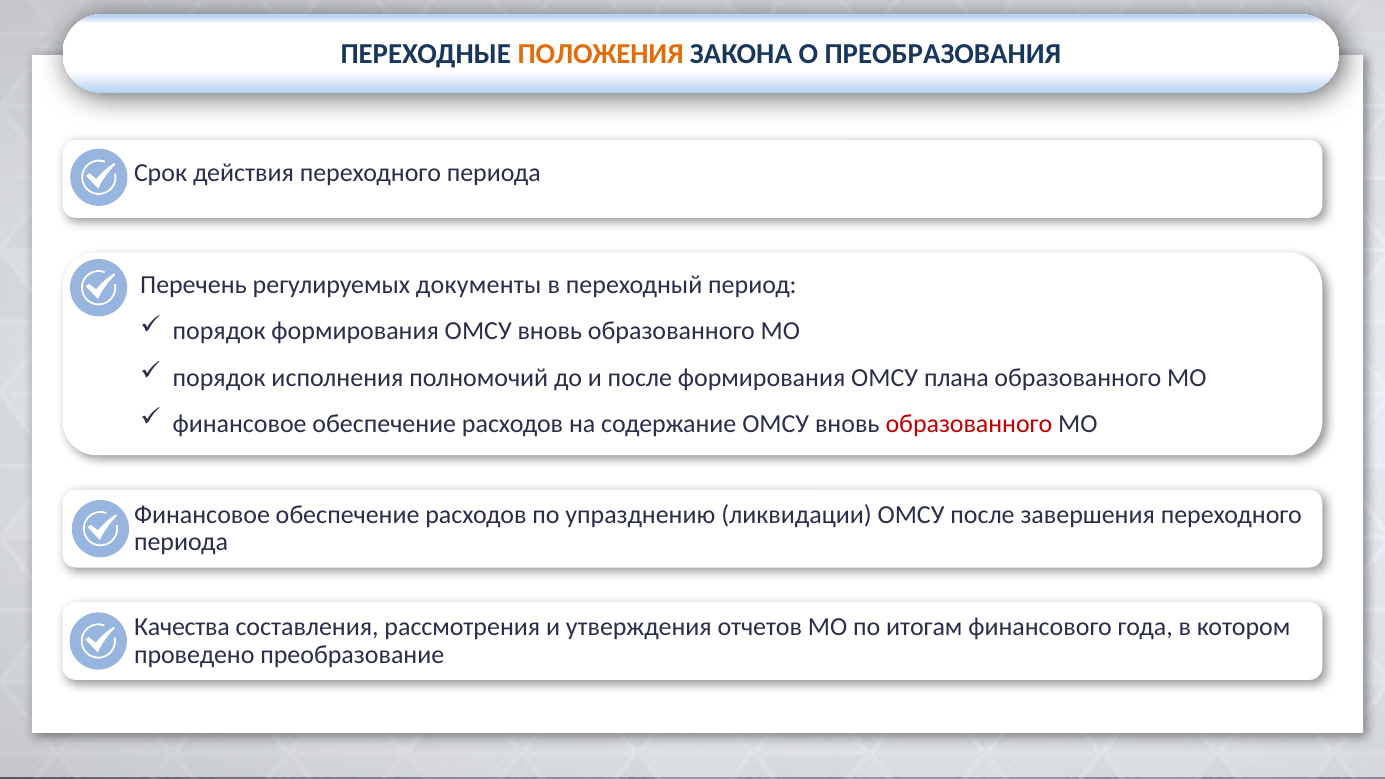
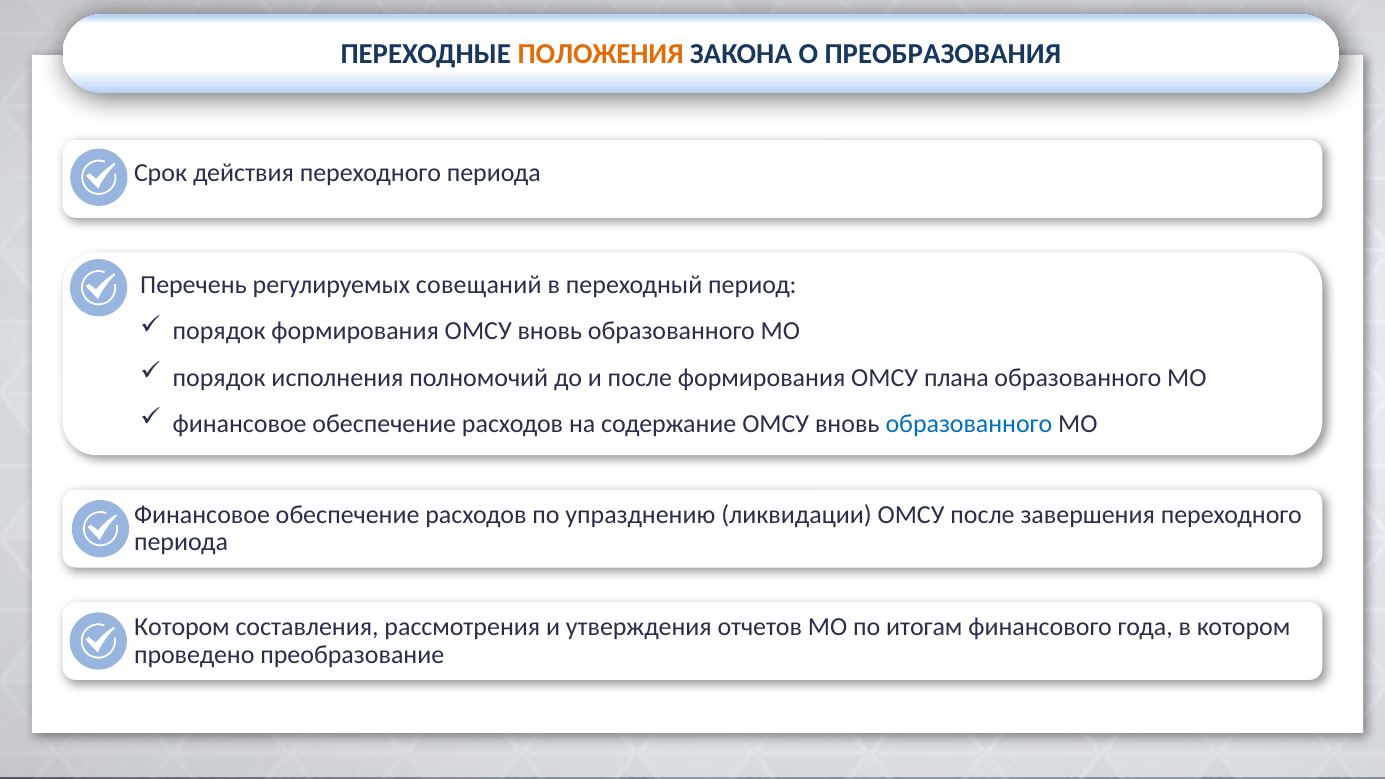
документы: документы -> совещаний (479, 285)
образованного colour: red -> blue (969, 424)
Качества: Качества -> Котором (182, 627)
